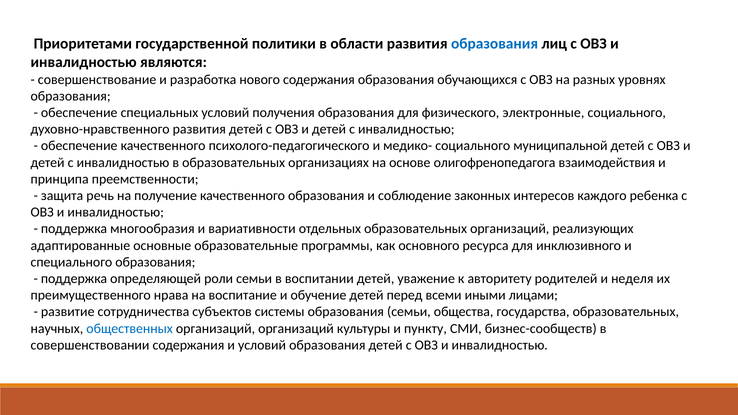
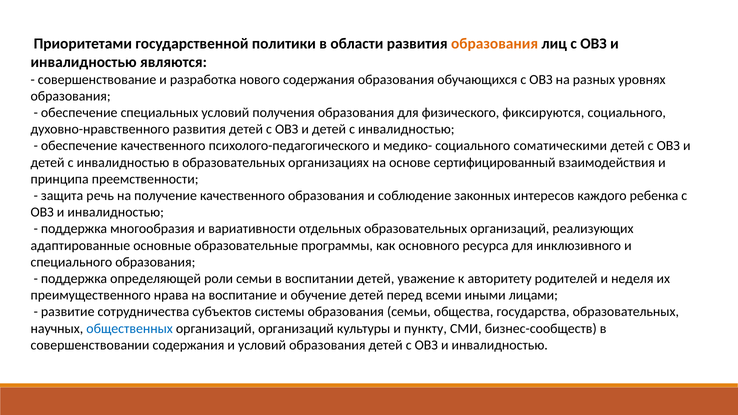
образования colour: blue -> orange (495, 44)
электронные: электронные -> фиксируются (543, 113)
муниципальной: муниципальной -> соматическими (560, 146)
олигофренопедагога: олигофренопедагога -> сертифицированный (495, 163)
